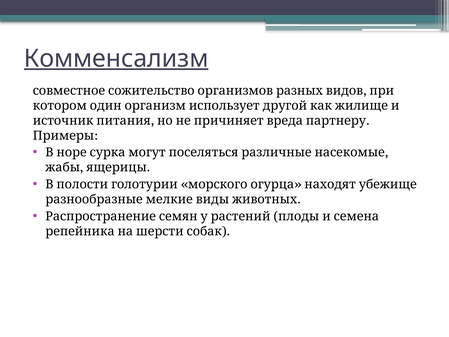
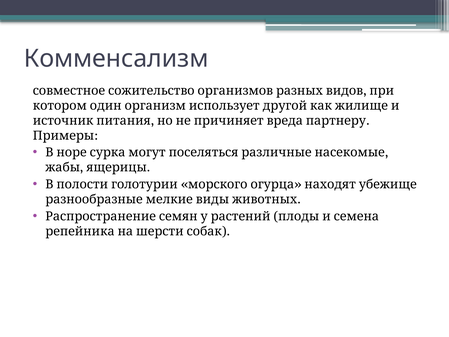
Комменсализм underline: present -> none (116, 58)
